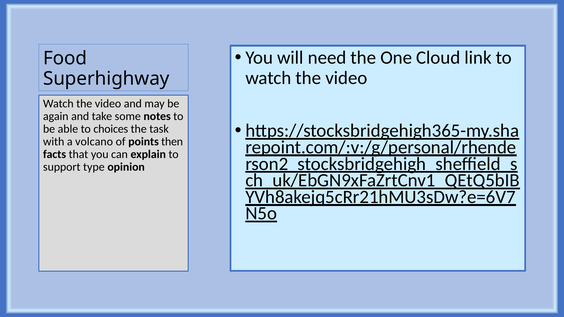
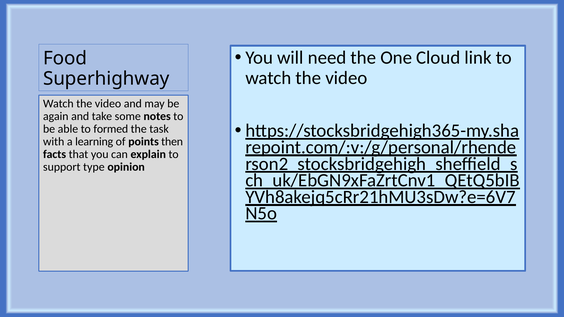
choices: choices -> formed (111, 129)
volcano: volcano -> learning (94, 142)
